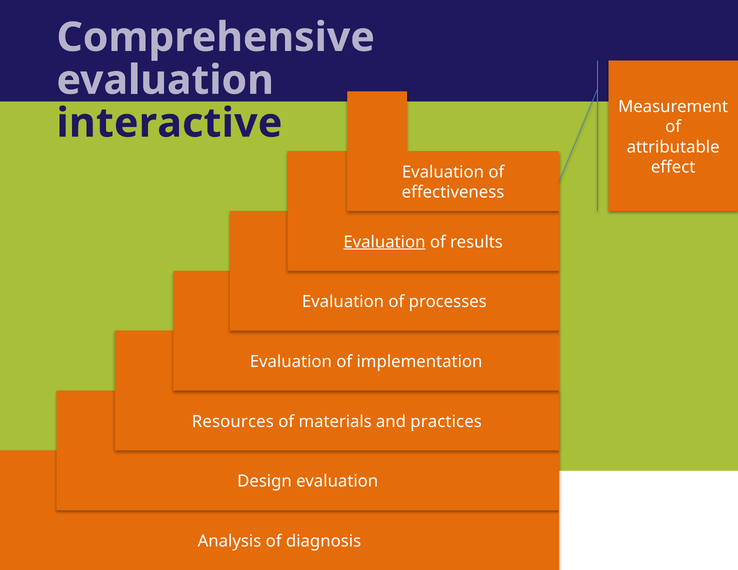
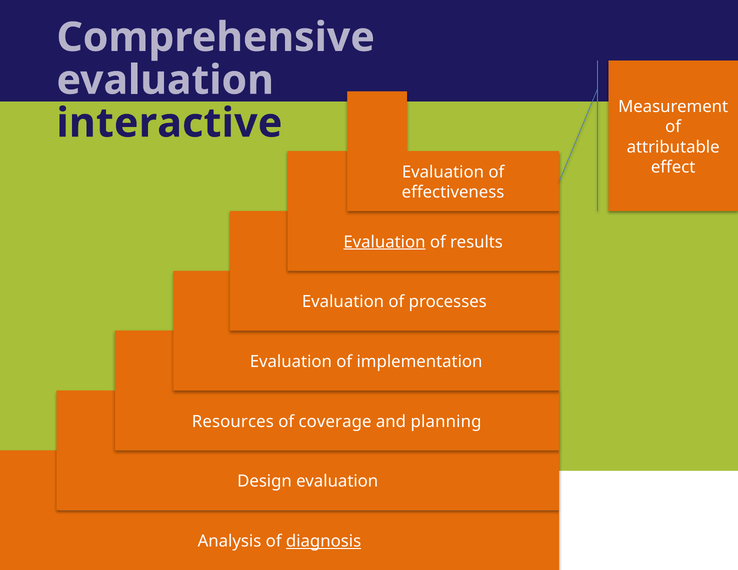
materials: materials -> coverage (335, 422)
practices: practices -> planning (446, 422)
diagnosis underline: none -> present (324, 541)
